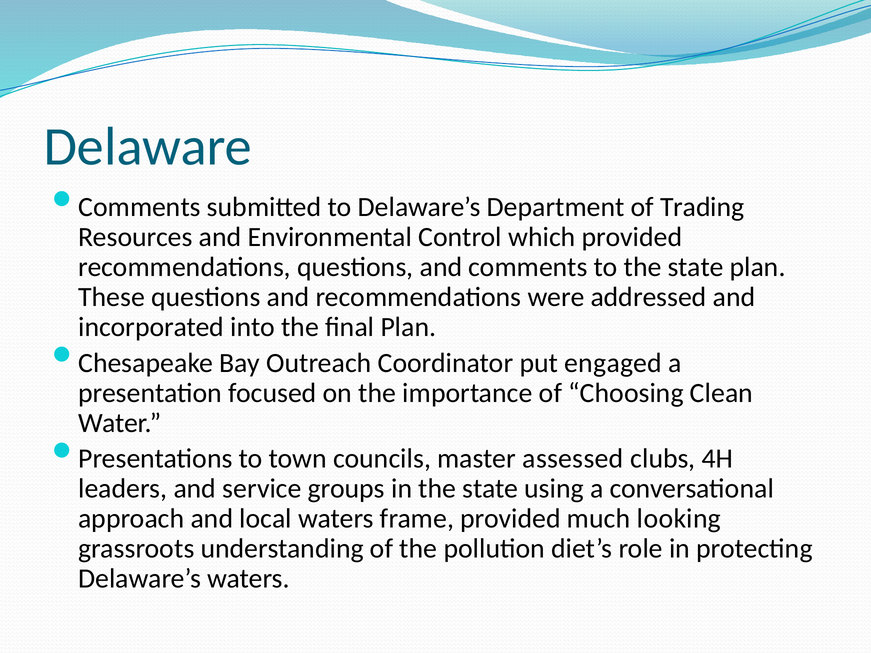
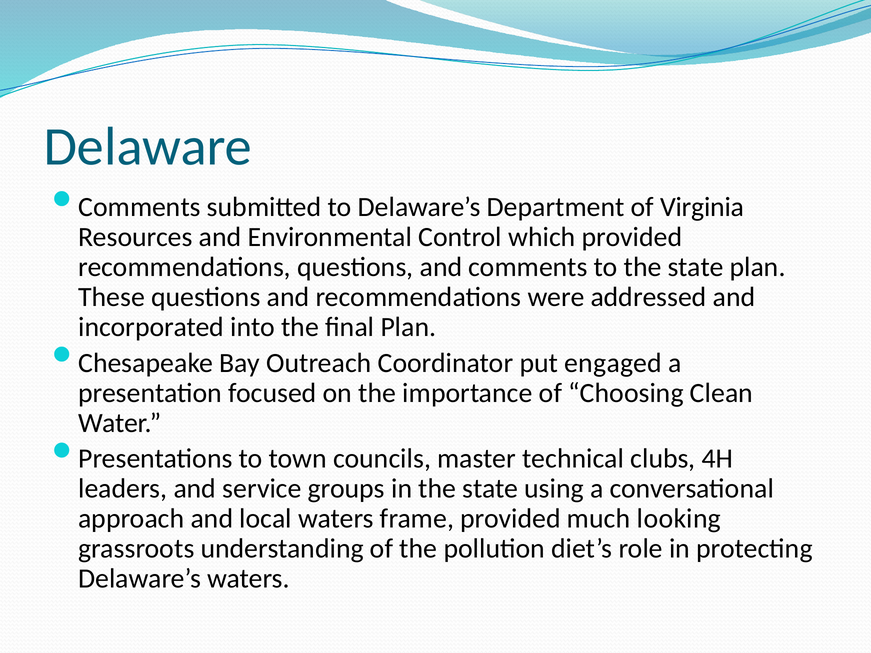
Trading: Trading -> Virginia (702, 207)
assessed: assessed -> technical (573, 459)
